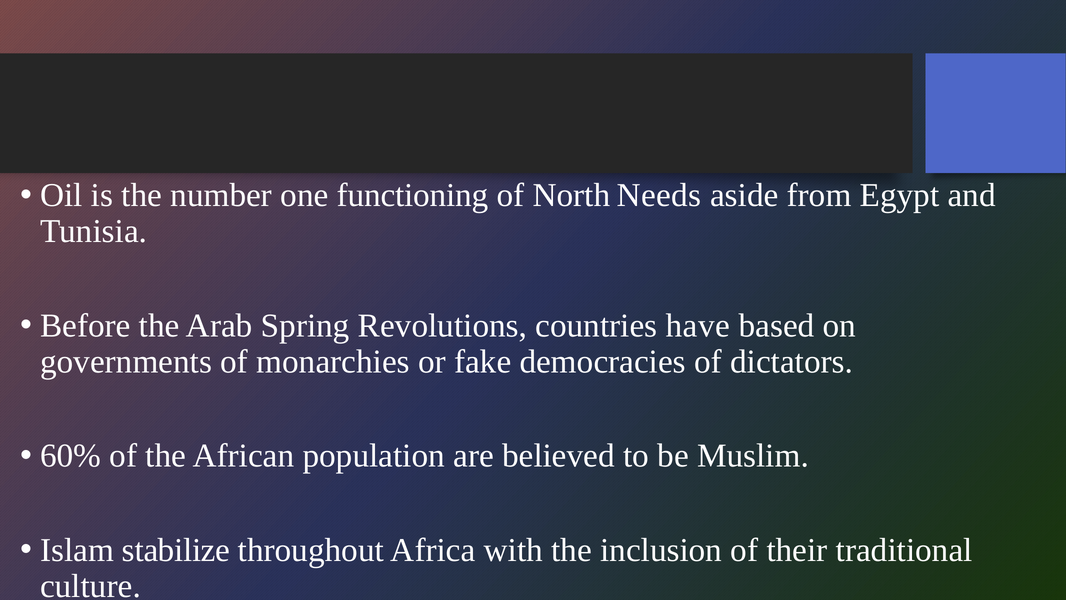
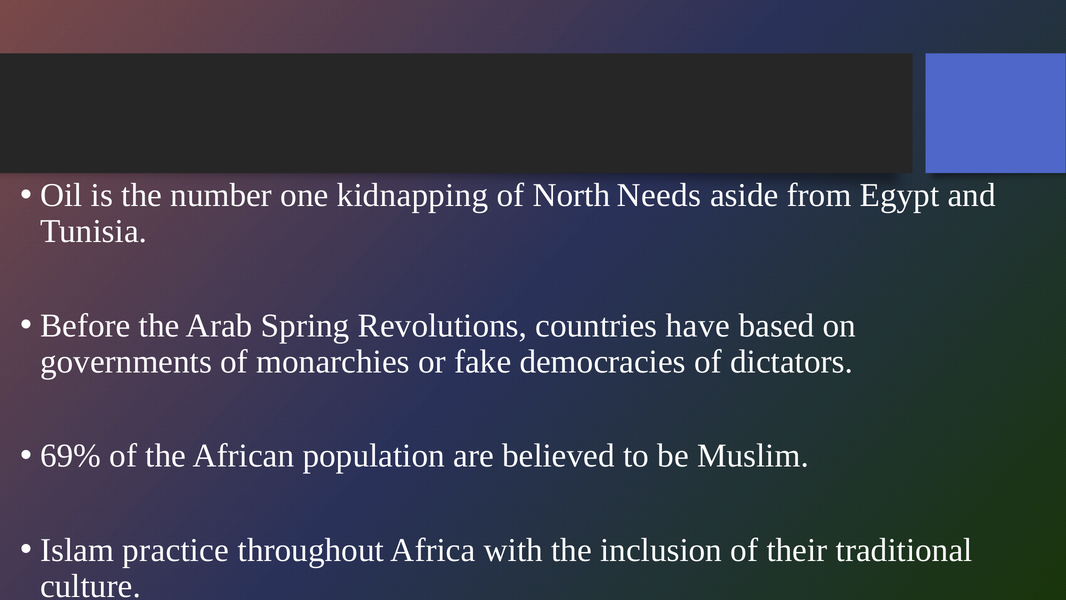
functioning: functioning -> kidnapping (412, 195)
60%: 60% -> 69% (71, 456)
stabilize: stabilize -> practice (176, 550)
